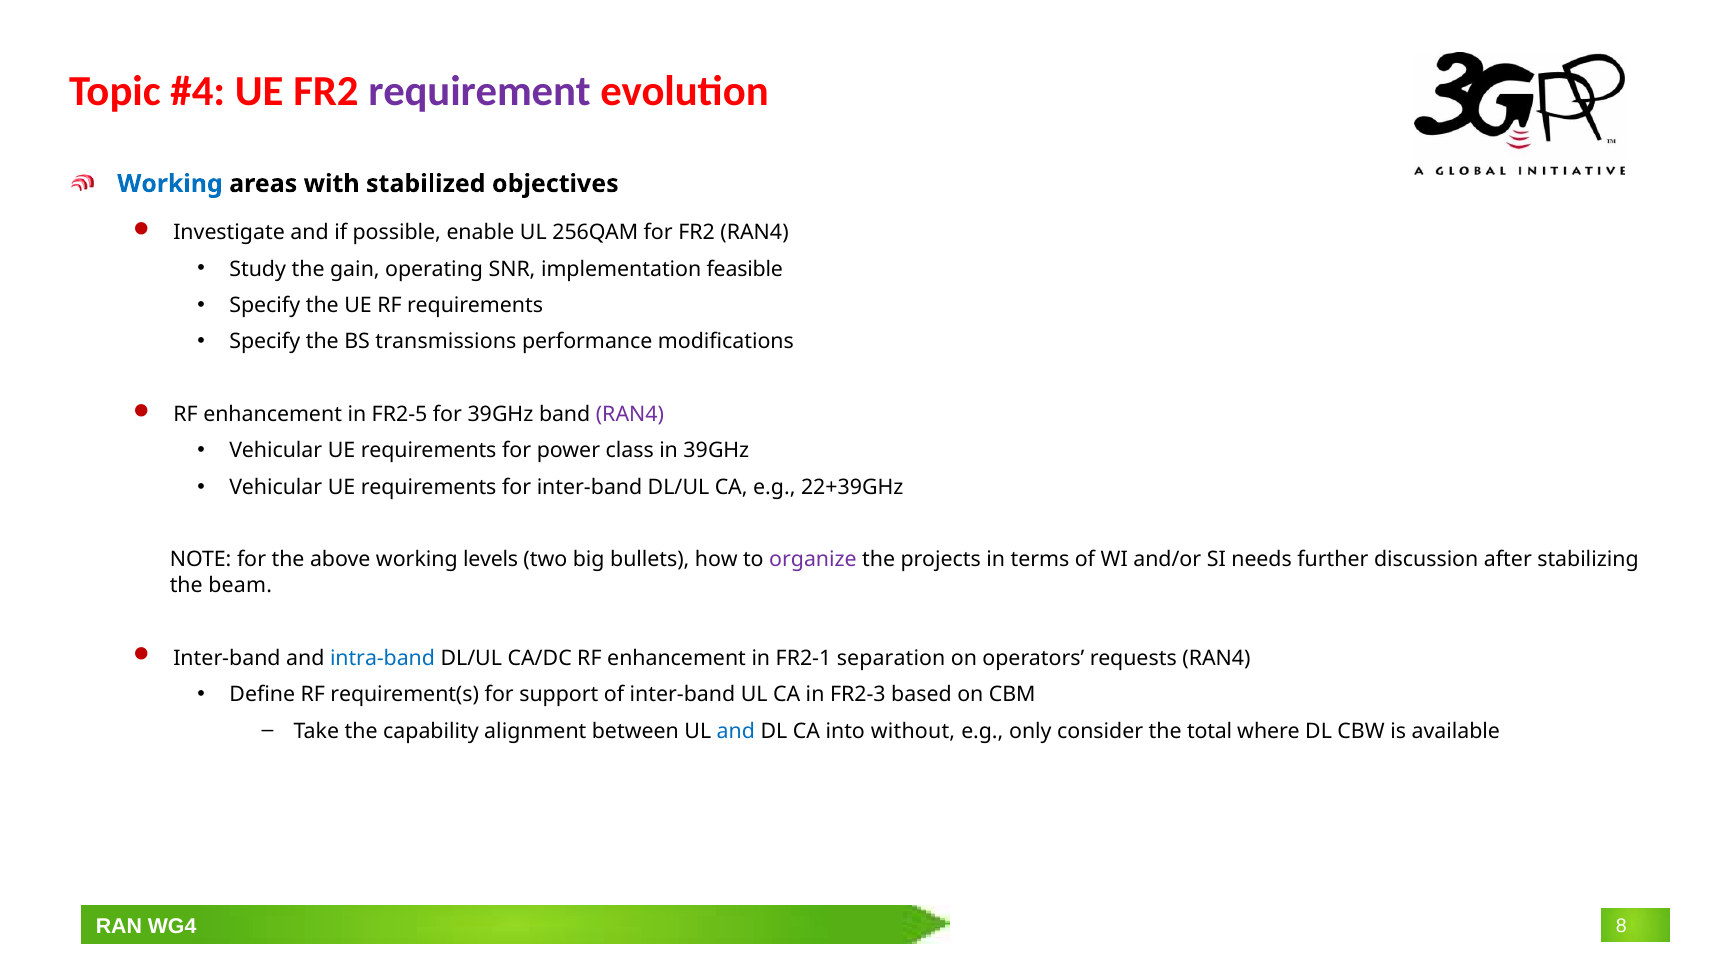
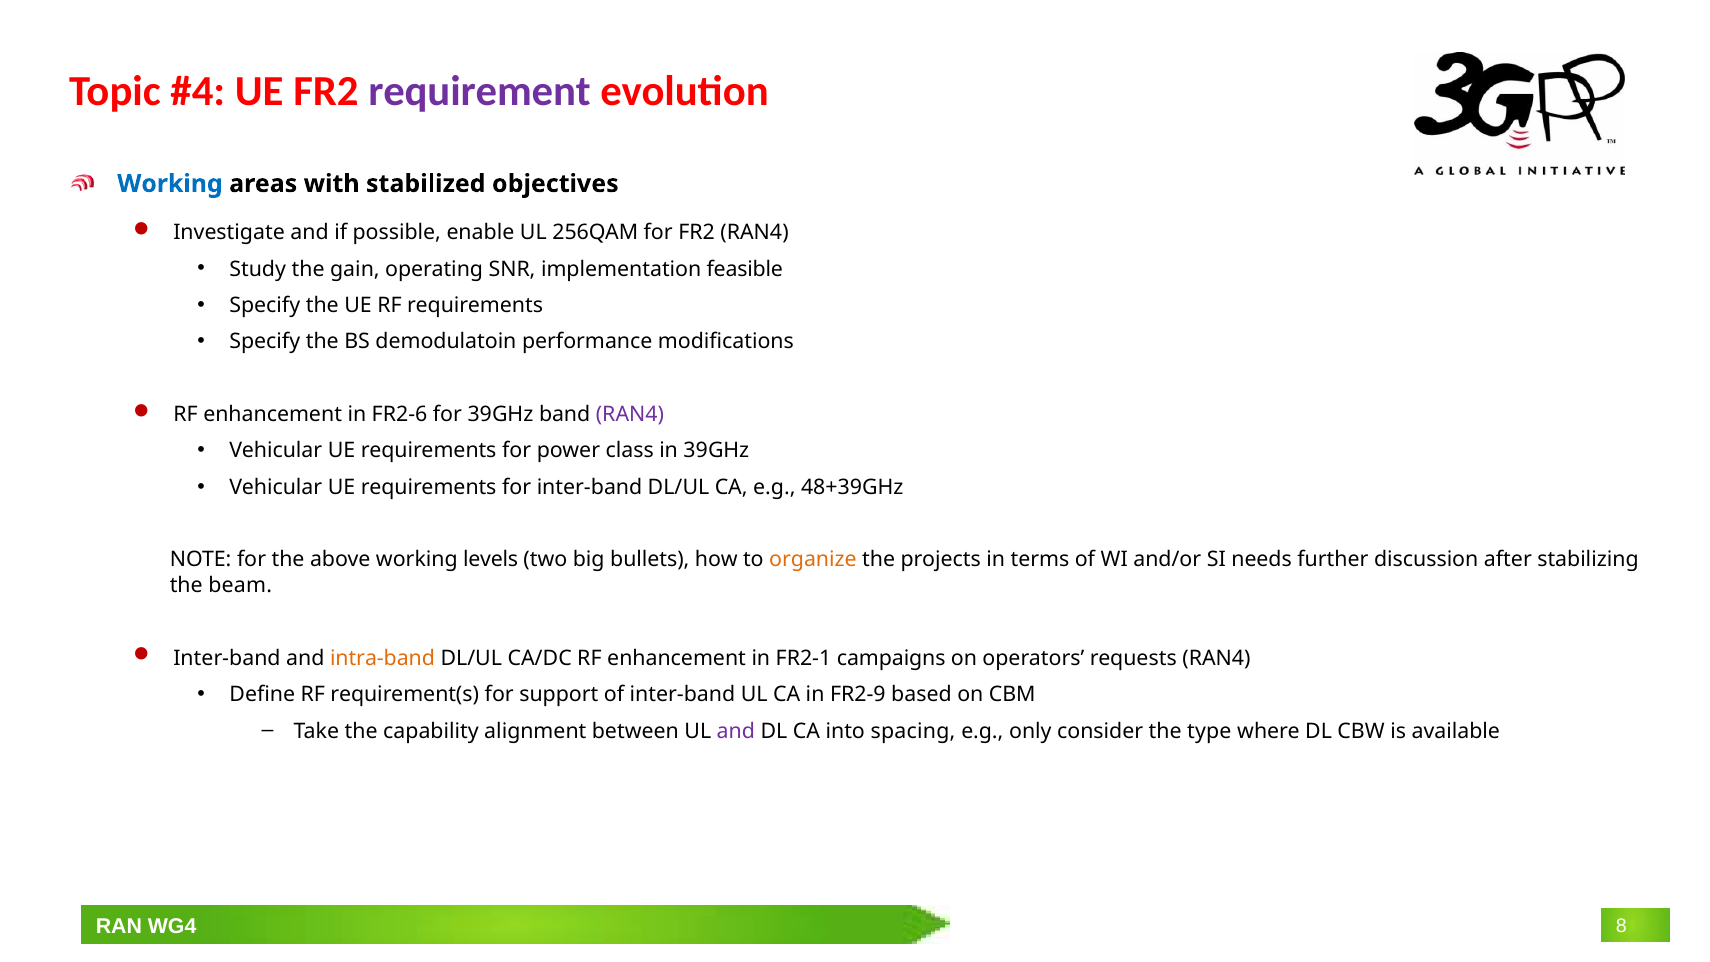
transmissions: transmissions -> demodulatoin (446, 342)
FR2-5: FR2-5 -> FR2-6 (400, 414)
22+39GHz: 22+39GHz -> 48+39GHz (852, 487)
organize colour: purple -> orange (813, 560)
intra-band colour: blue -> orange (383, 658)
separation: separation -> campaigns (891, 658)
FR2-3: FR2-3 -> FR2-9 (858, 695)
and colour: blue -> purple (736, 731)
without: without -> spacing (913, 731)
total: total -> type (1209, 731)
